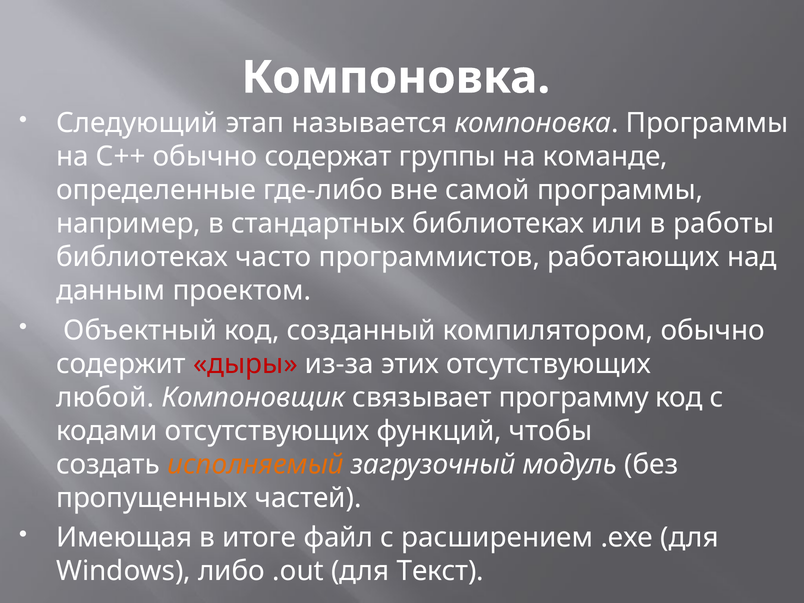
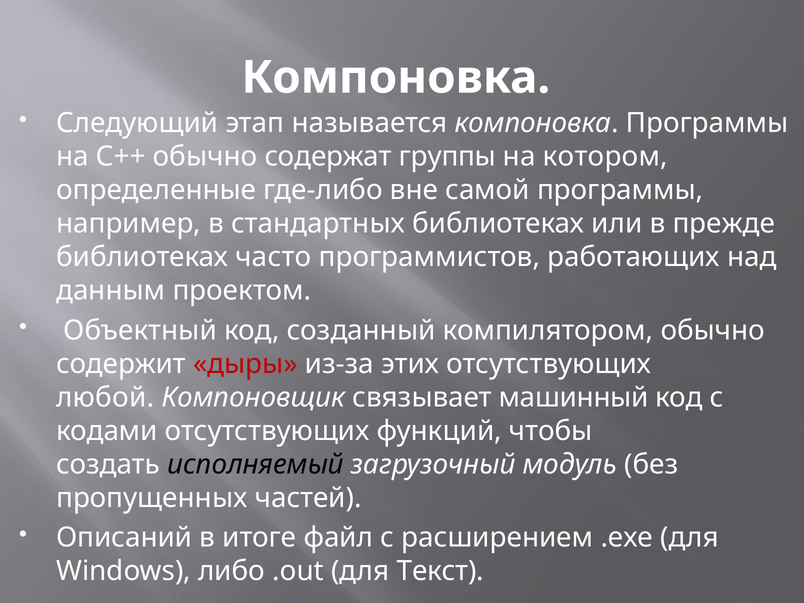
команде: команде -> котором (605, 157)
работы: работы -> прежде (724, 224)
программу: программу -> машинный (574, 397)
исполняемый colour: orange -> black (256, 464)
Имеющая: Имеющая -> Описаний (124, 538)
